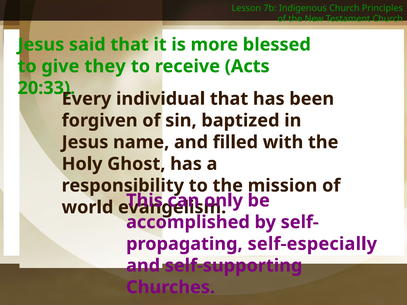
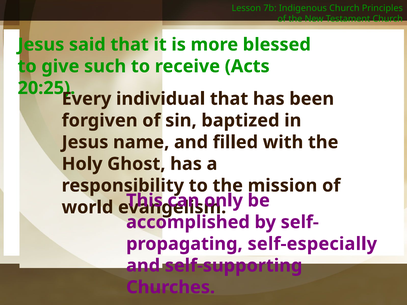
they: they -> such (105, 66)
20:33: 20:33 -> 20:25 (46, 88)
